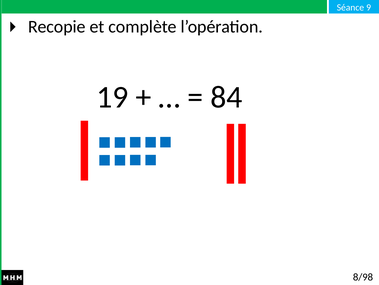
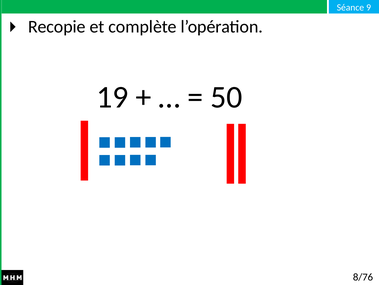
84: 84 -> 50 (226, 97)
8/98: 8/98 -> 8/76 (363, 277)
